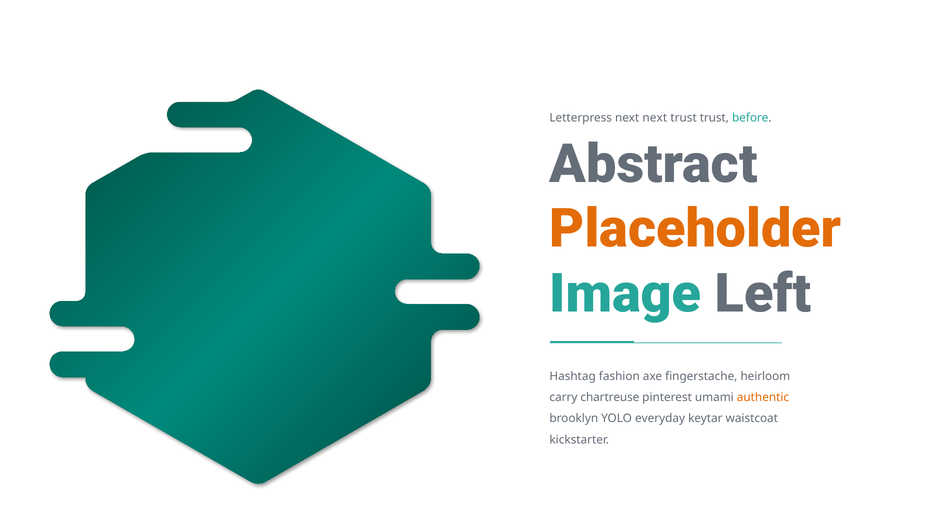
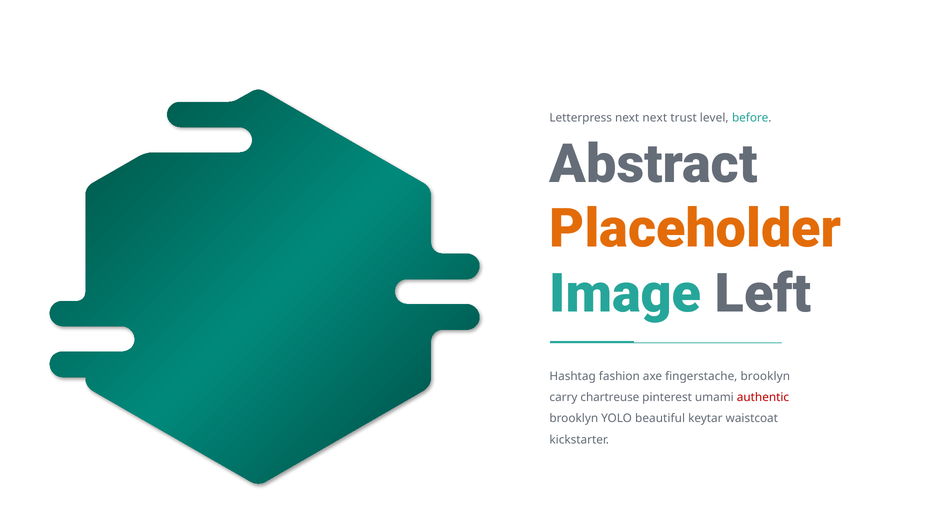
trust trust: trust -> level (714, 118)
fingerstache heirloom: heirloom -> brooklyn (765, 377)
authentic colour: orange -> red (763, 398)
everyday: everyday -> beautiful (660, 419)
